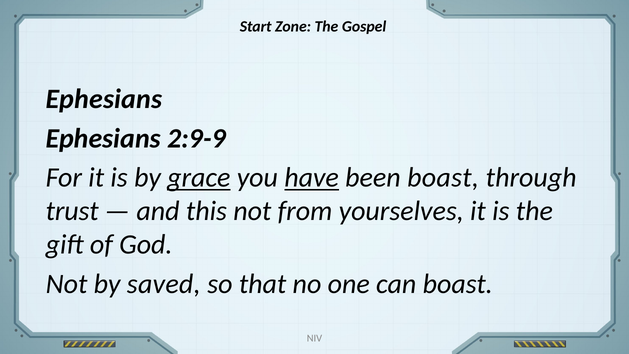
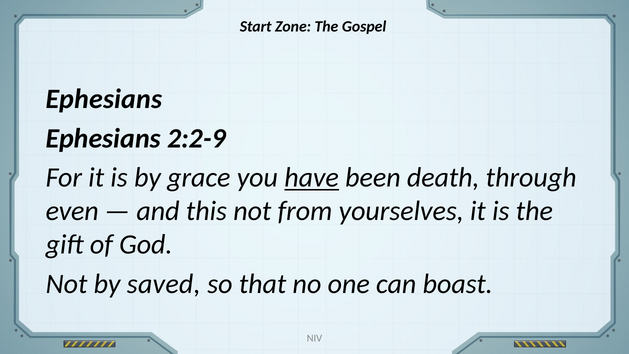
2:9-9: 2:9-9 -> 2:2-9 (196, 138)
grace underline: present -> none (199, 178)
been boast: boast -> death (443, 178)
trust: trust -> even (72, 211)
